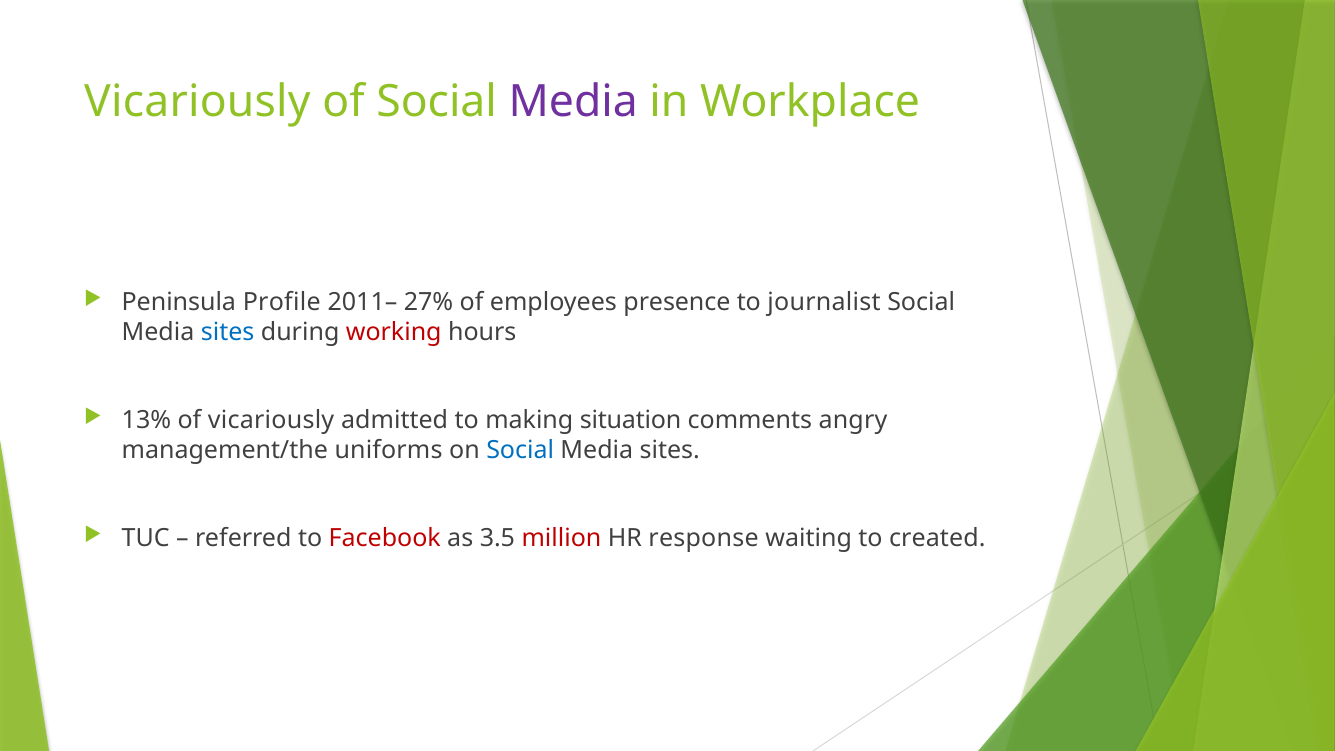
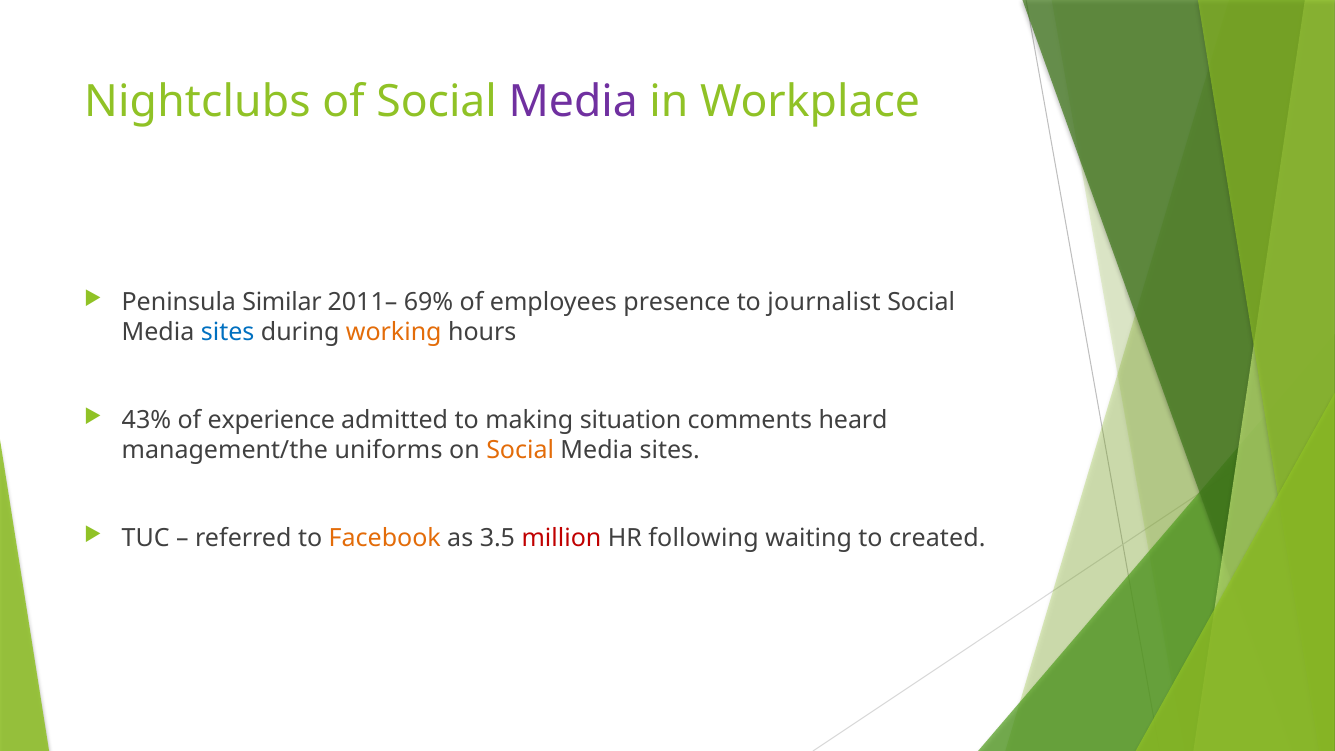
Vicariously: Vicariously -> Nightclubs (197, 102)
Profile: Profile -> Similar (282, 302)
27%: 27% -> 69% (429, 302)
working colour: red -> orange (394, 332)
13%: 13% -> 43% (146, 420)
of vicariously: vicariously -> experience (271, 420)
angry: angry -> heard (853, 420)
Social colour: blue -> orange (520, 450)
Facebook colour: red -> orange (385, 538)
response: response -> following (704, 538)
